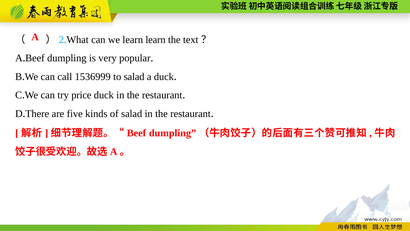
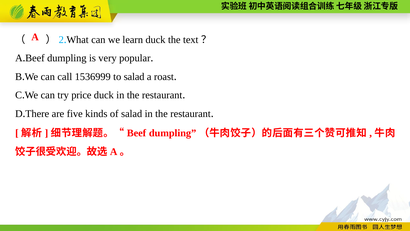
learn learn: learn -> duck (155, 40)
a duck: duck -> roast (164, 77)
